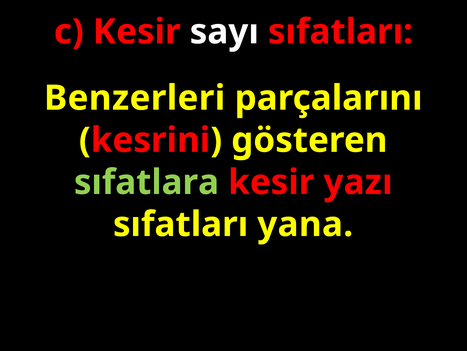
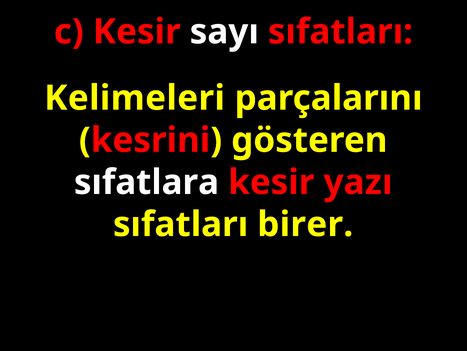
Benzerleri: Benzerleri -> Kelimeleri (135, 98)
sıfatlara colour: light green -> white (146, 182)
yana: yana -> birer (305, 224)
